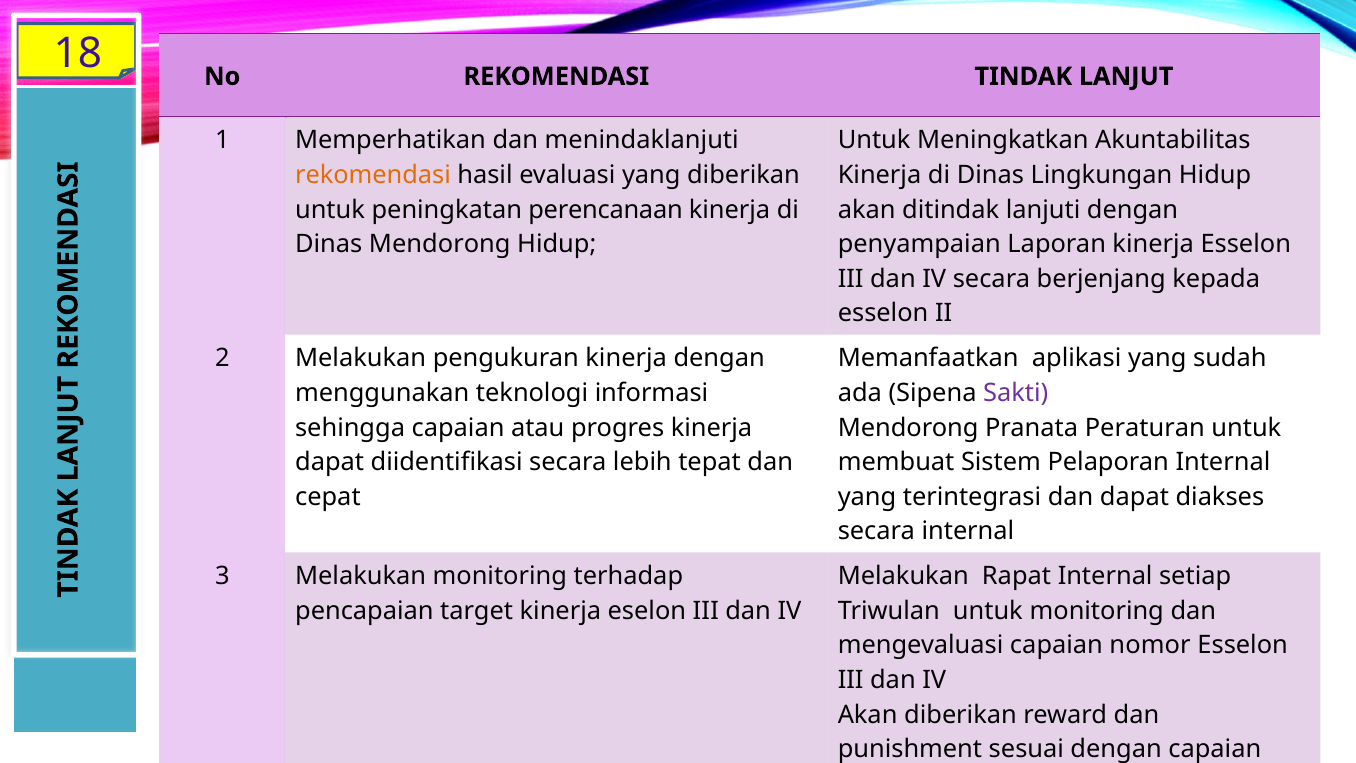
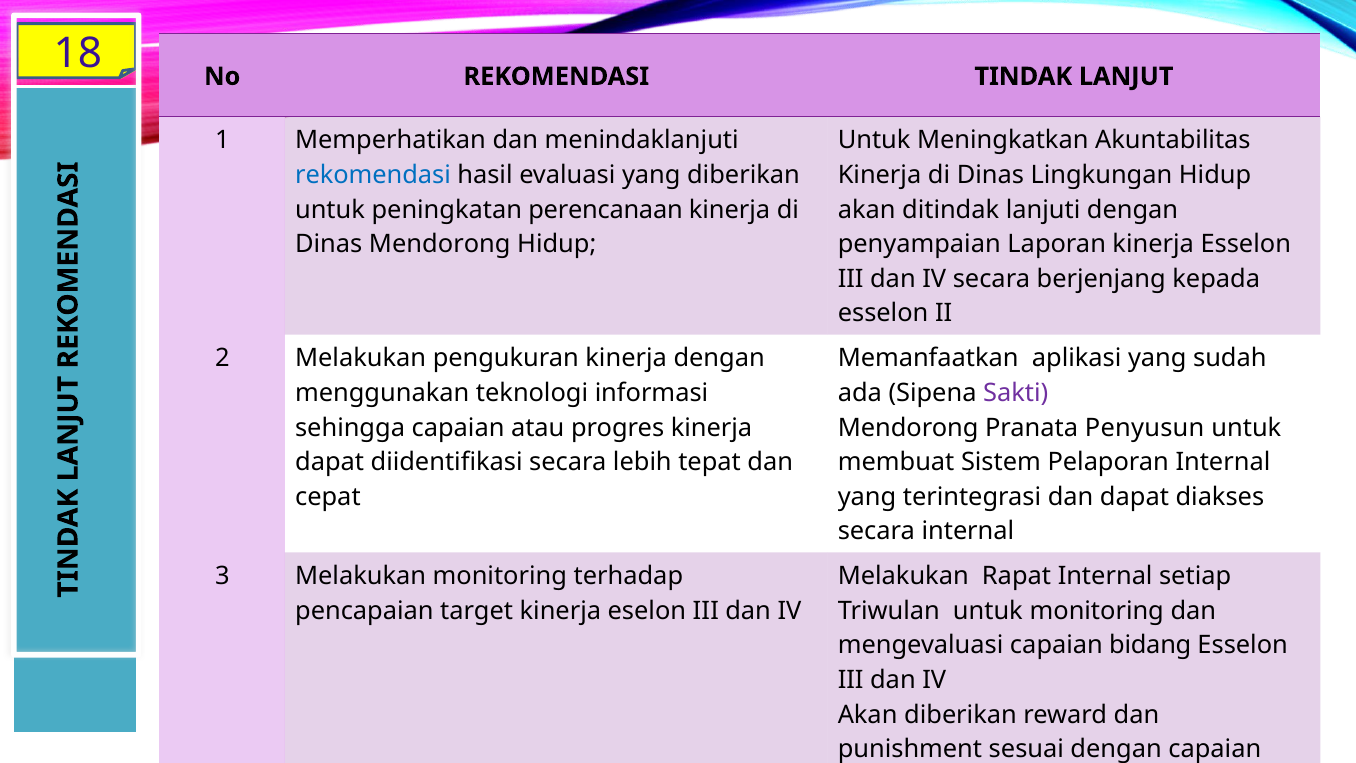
rekomendasi colour: orange -> blue (373, 175)
Peraturan: Peraturan -> Penyusun (1145, 427)
nomor: nomor -> bidang (1150, 645)
